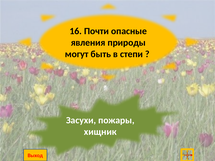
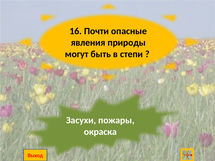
хищник: хищник -> окраска (100, 132)
